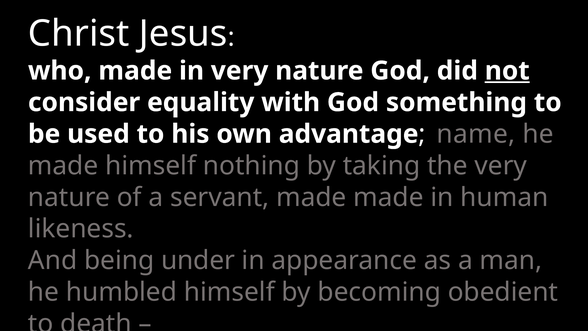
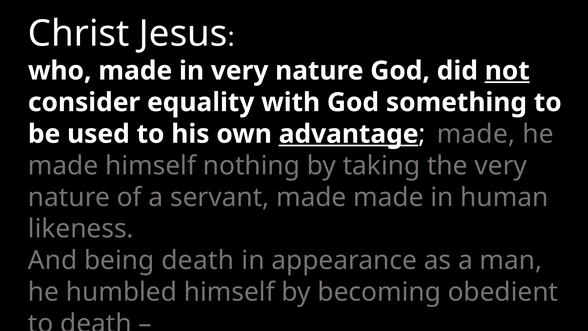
advantage underline: none -> present (349, 134)
name: name -> made (476, 134)
being under: under -> death (198, 260)
